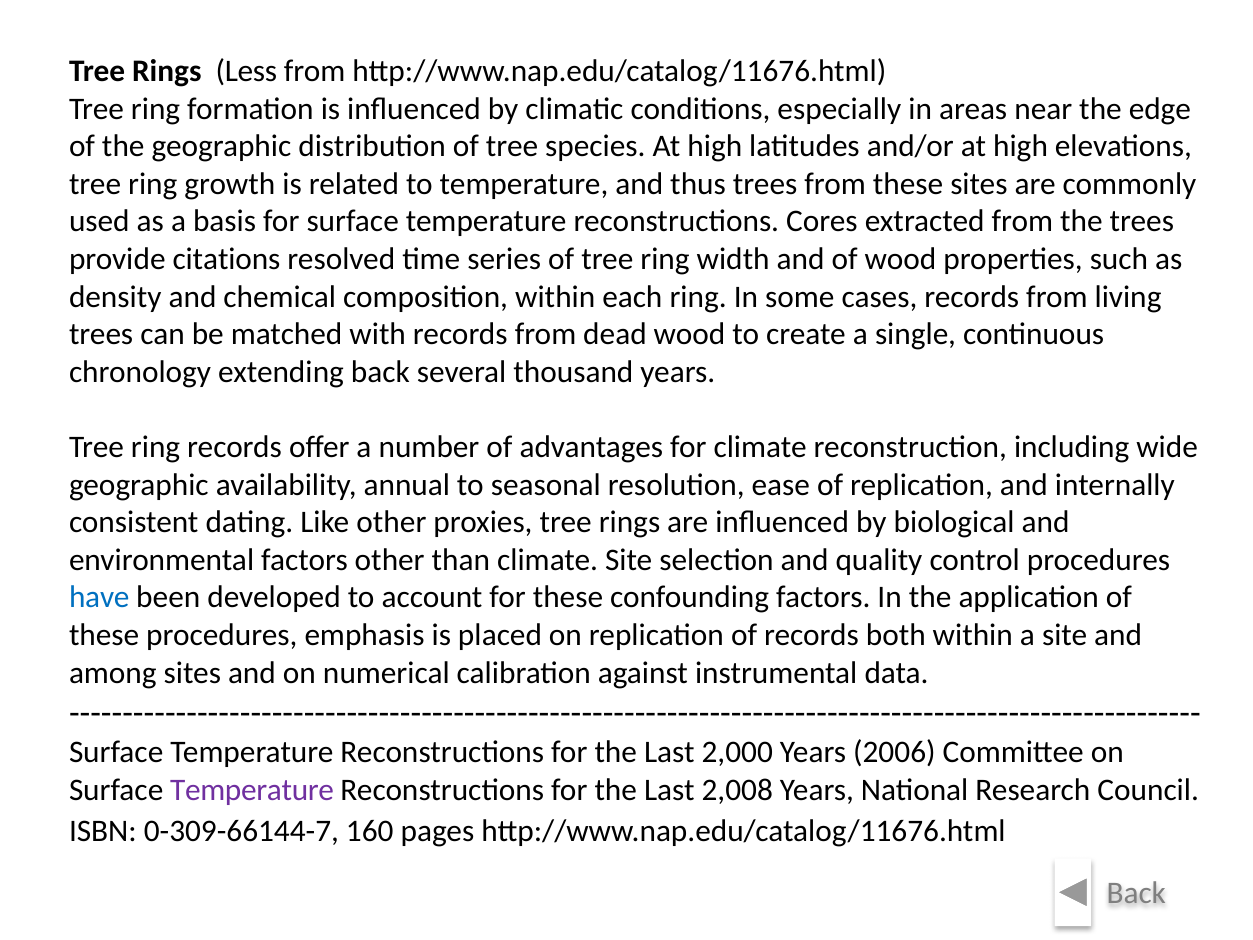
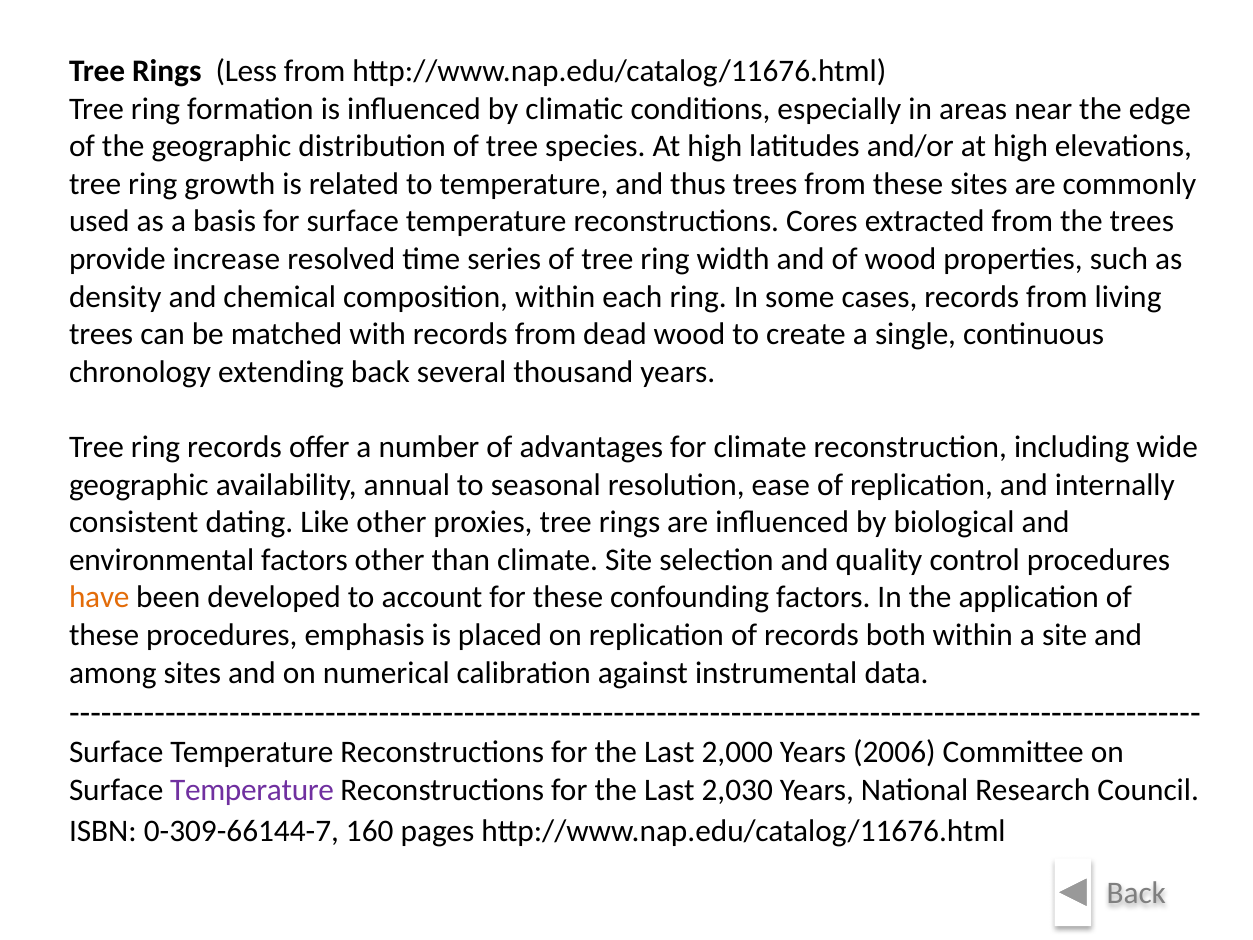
citations: citations -> increase (226, 259)
have colour: blue -> orange (99, 597)
2,008: 2,008 -> 2,030 (737, 789)
